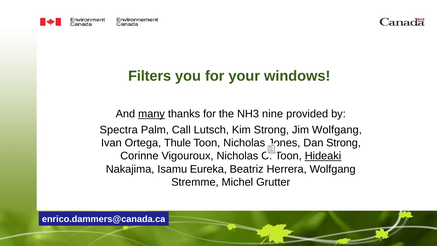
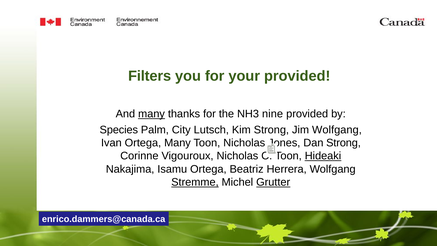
your windows: windows -> provided (297, 76)
Spectra: Spectra -> Species (119, 130)
Call: Call -> City (181, 130)
Ortega Thule: Thule -> Many (177, 143)
Isamu Eureka: Eureka -> Ortega (208, 169)
Stremme underline: none -> present (195, 182)
Grutter underline: none -> present (273, 182)
